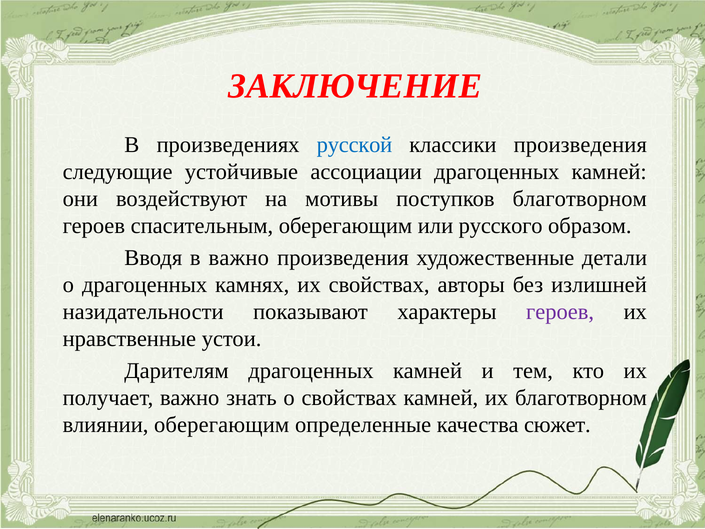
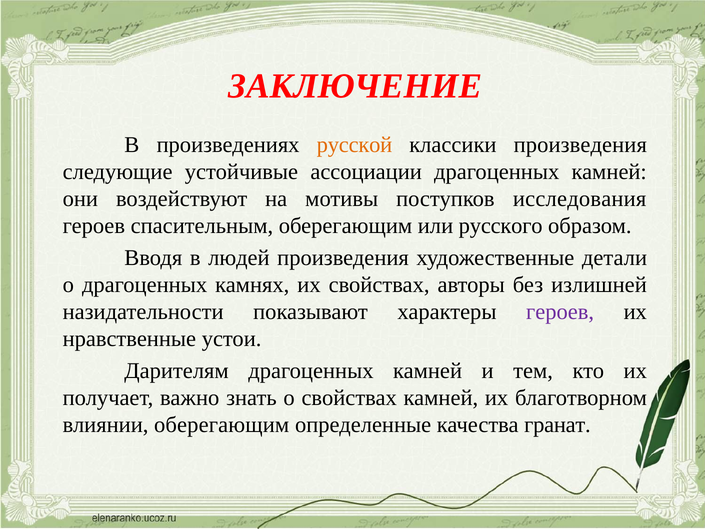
русской colour: blue -> orange (354, 145)
поступков благотворном: благотворном -> исследования (580, 199)
в важно: важно -> людей (239, 258)
сюжет: сюжет -> гранат (557, 425)
